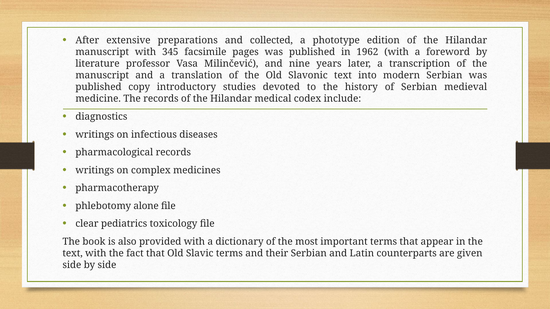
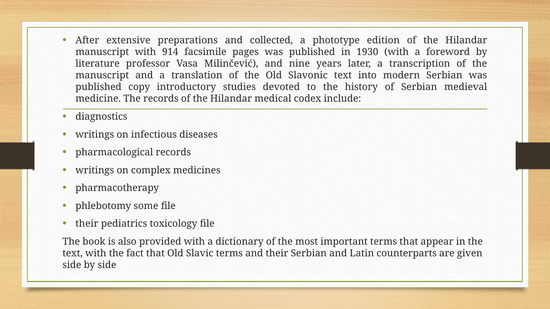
345: 345 -> 914 (170, 52)
1962: 1962 -> 1930 (367, 52)
alone: alone -> some (146, 206)
clear: clear -> their (87, 224)
